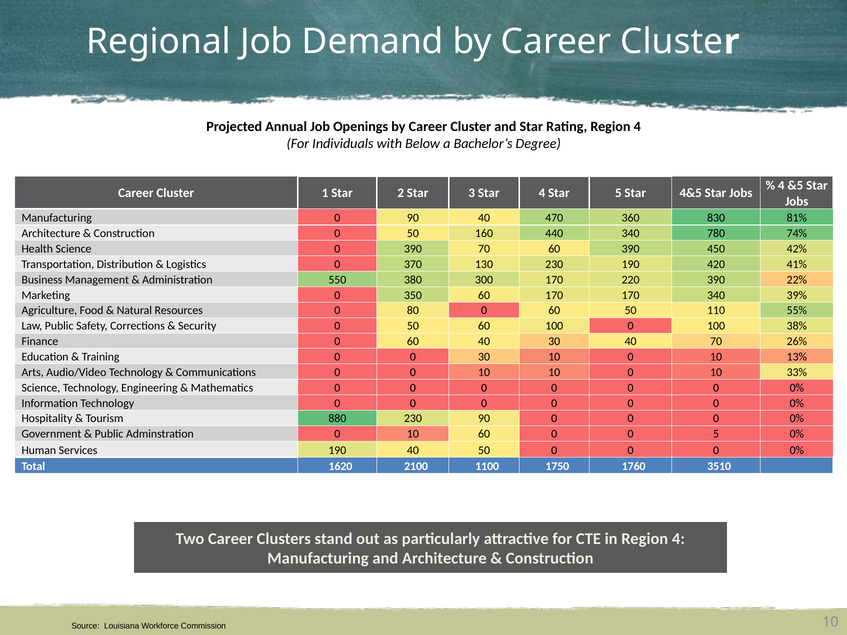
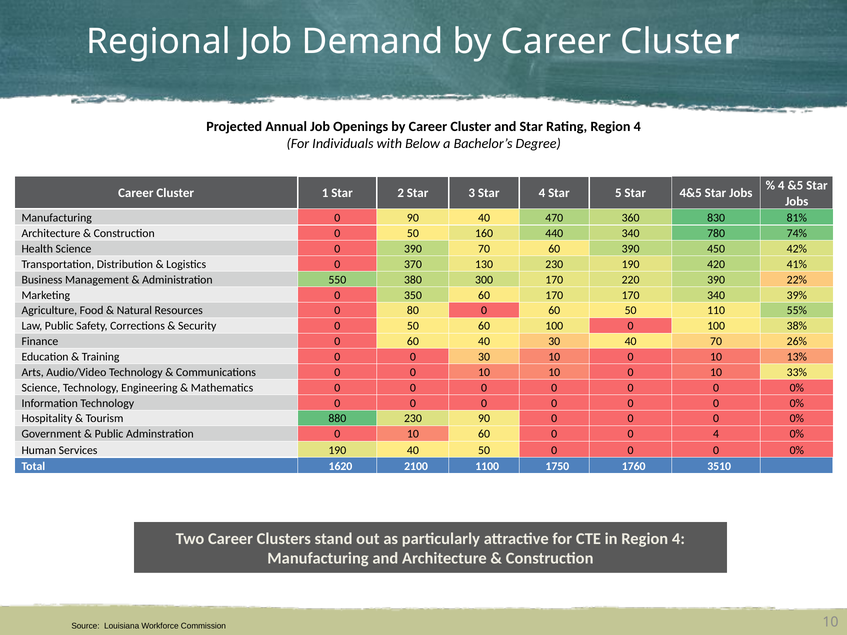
0 5: 5 -> 4 (716, 434)
